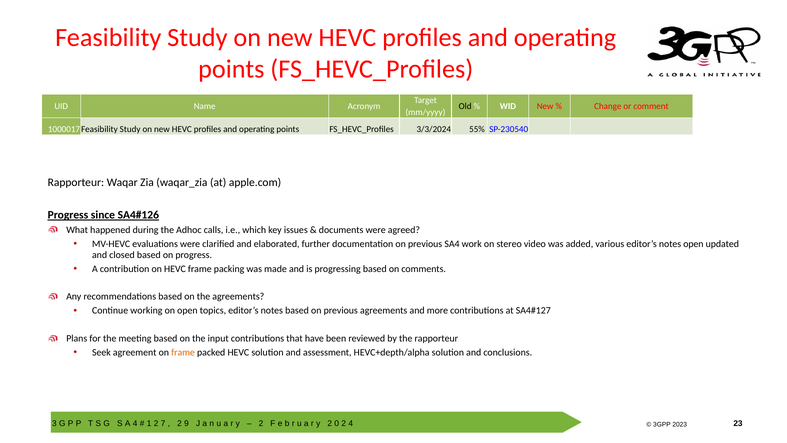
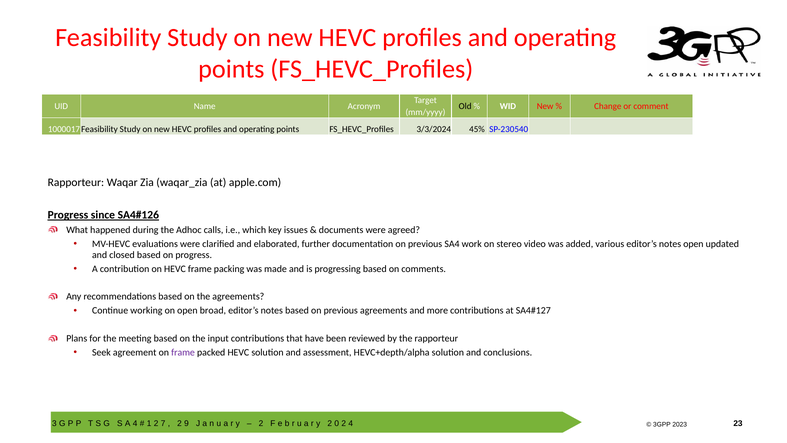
55%: 55% -> 45% (477, 129)
topics: topics -> broad (213, 310)
frame colour: orange -> purple (183, 352)
